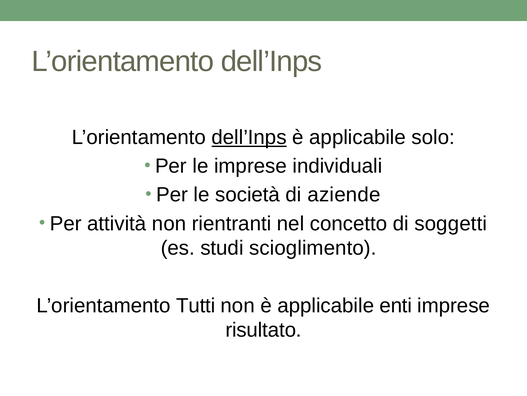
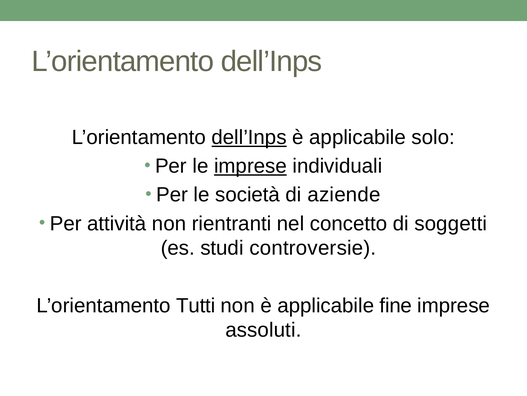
imprese underline: none -> present (250, 166)
scioglimento: scioglimento -> controversie (313, 248)
enti: enti -> fine (396, 305)
risultato: risultato -> assoluti (263, 330)
